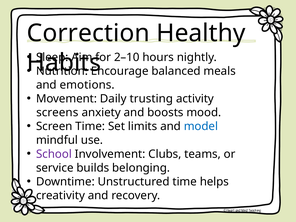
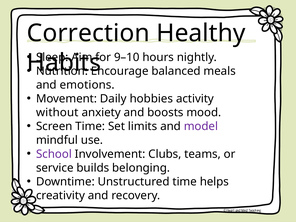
2–10: 2–10 -> 9–10 (127, 57)
trusting: trusting -> hobbies (151, 99)
screens: screens -> without (57, 113)
model colour: blue -> purple (201, 126)
